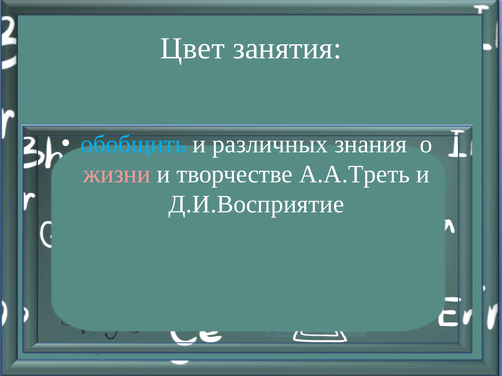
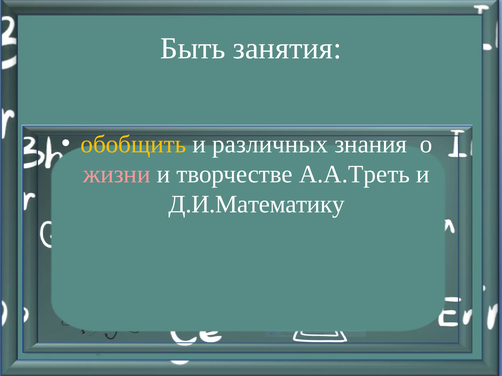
Цвет: Цвет -> Быть (193, 49)
обобщить colour: light blue -> yellow (133, 144)
Д.И.Восприятие: Д.И.Восприятие -> Д.И.Математику (257, 205)
